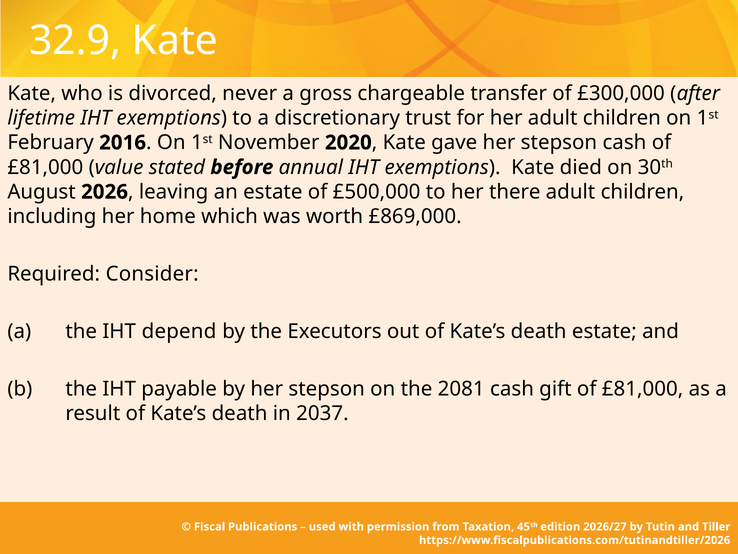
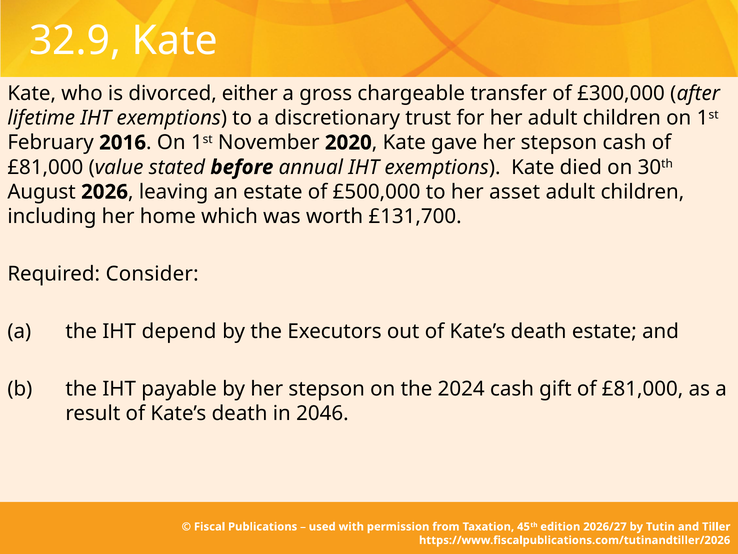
never: never -> either (250, 93)
there: there -> asset (515, 192)
£869,000: £869,000 -> £131,700 (415, 216)
2081: 2081 -> 2024 (461, 389)
2037: 2037 -> 2046 (322, 413)
